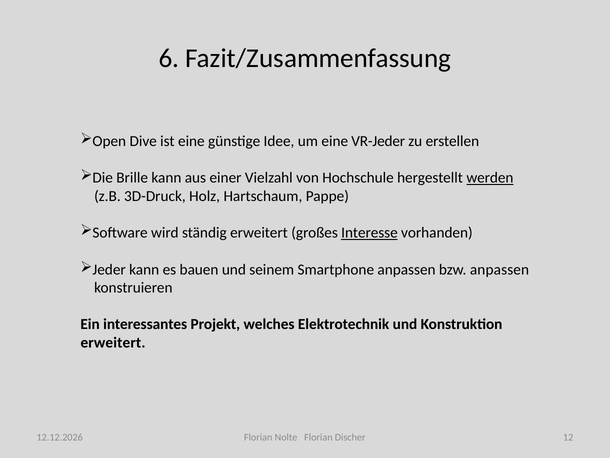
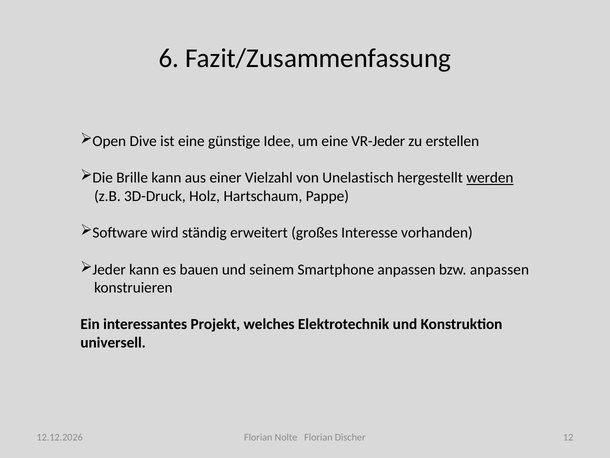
Hochschule: Hochschule -> Unelastisch (358, 178)
Interesse underline: present -> none (369, 233)
erweitert: erweitert -> universell (113, 342)
